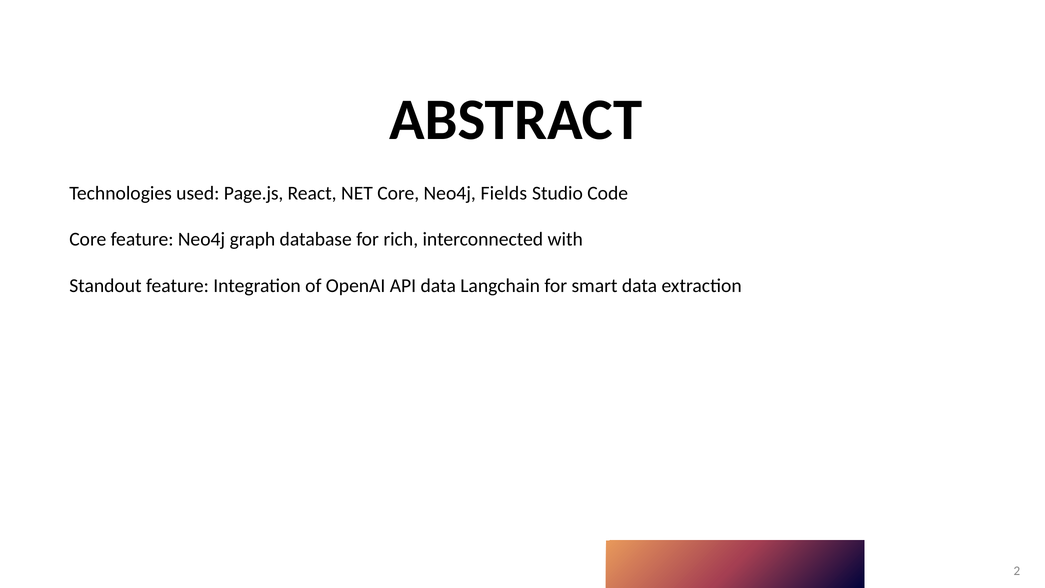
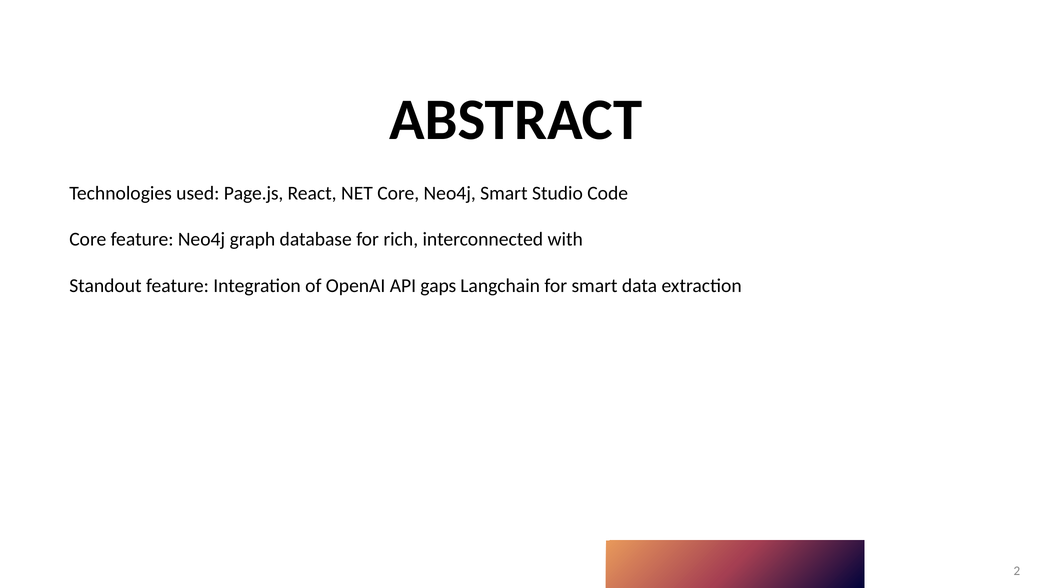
Neo4j Fields: Fields -> Smart (504, 193)
API data: data -> gaps (438, 286)
